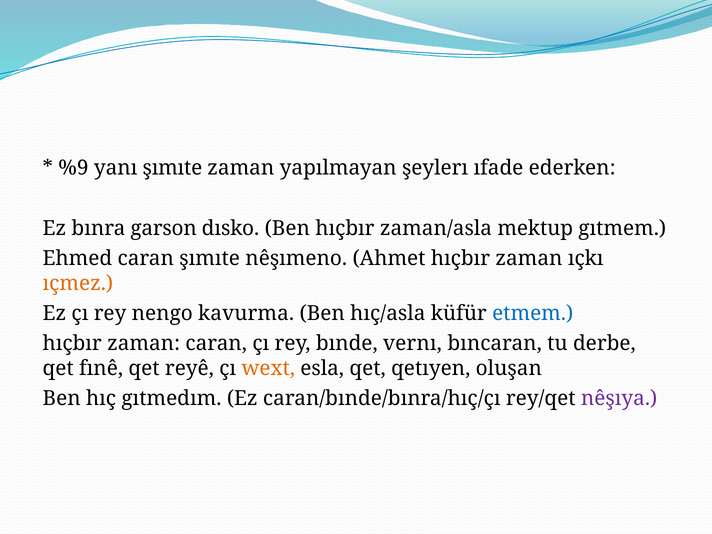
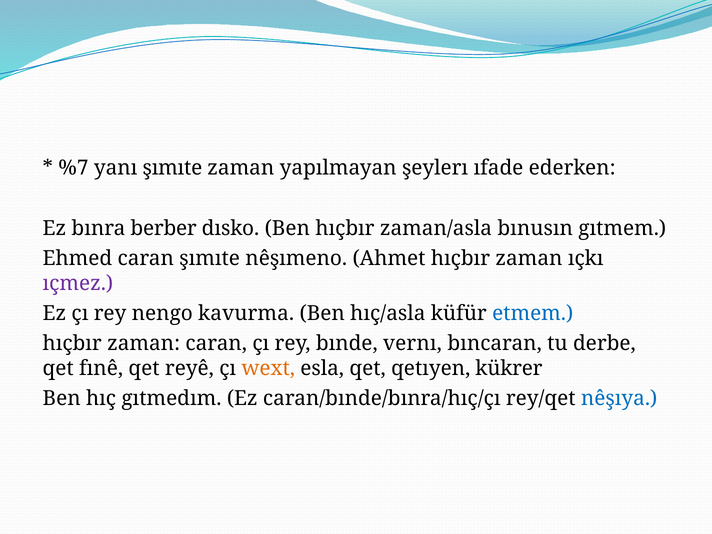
%9: %9 -> %7 (73, 168)
garson: garson -> berber (164, 228)
mektup: mektup -> bınusın (535, 228)
ıçmez colour: orange -> purple (78, 283)
oluşan: oluşan -> kükrer (509, 368)
nêşıya colour: purple -> blue (619, 398)
